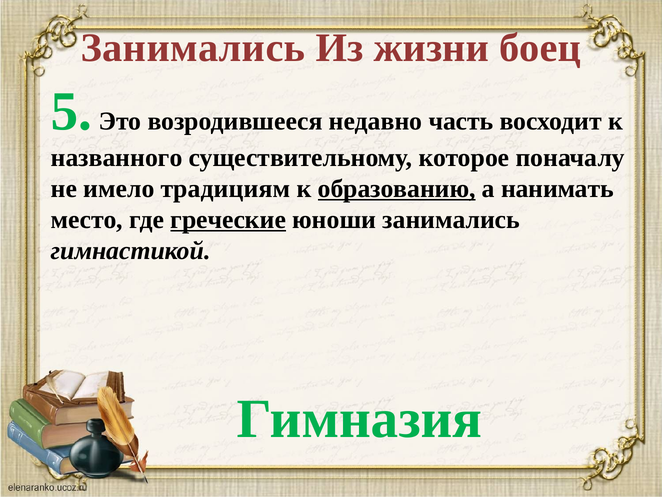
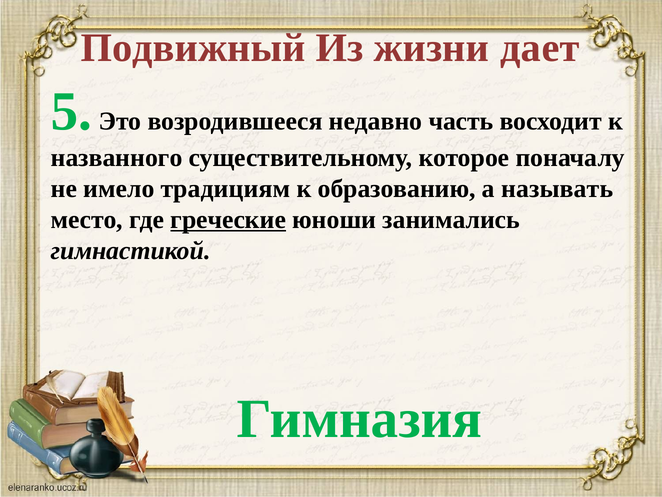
Занимались: Занимались -> Подвижный (193, 48)
боец: боец -> дает (540, 48)
образованию underline: present -> none (397, 189)
нанимать: нанимать -> называть (557, 189)
